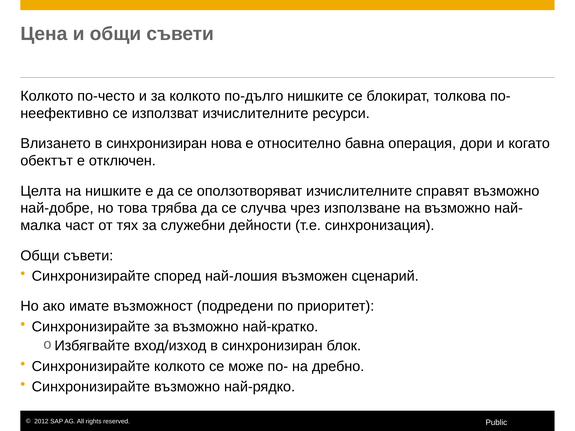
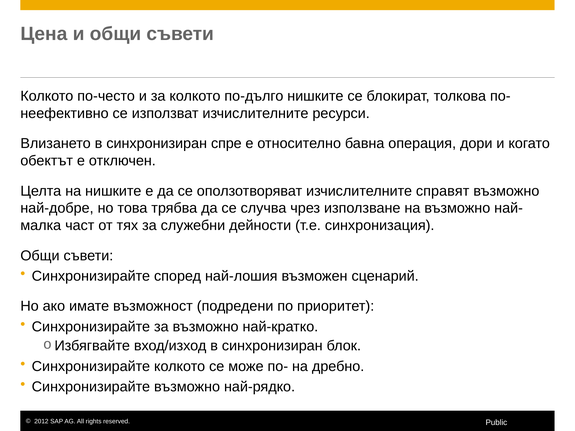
нова: нова -> спре (226, 144)
